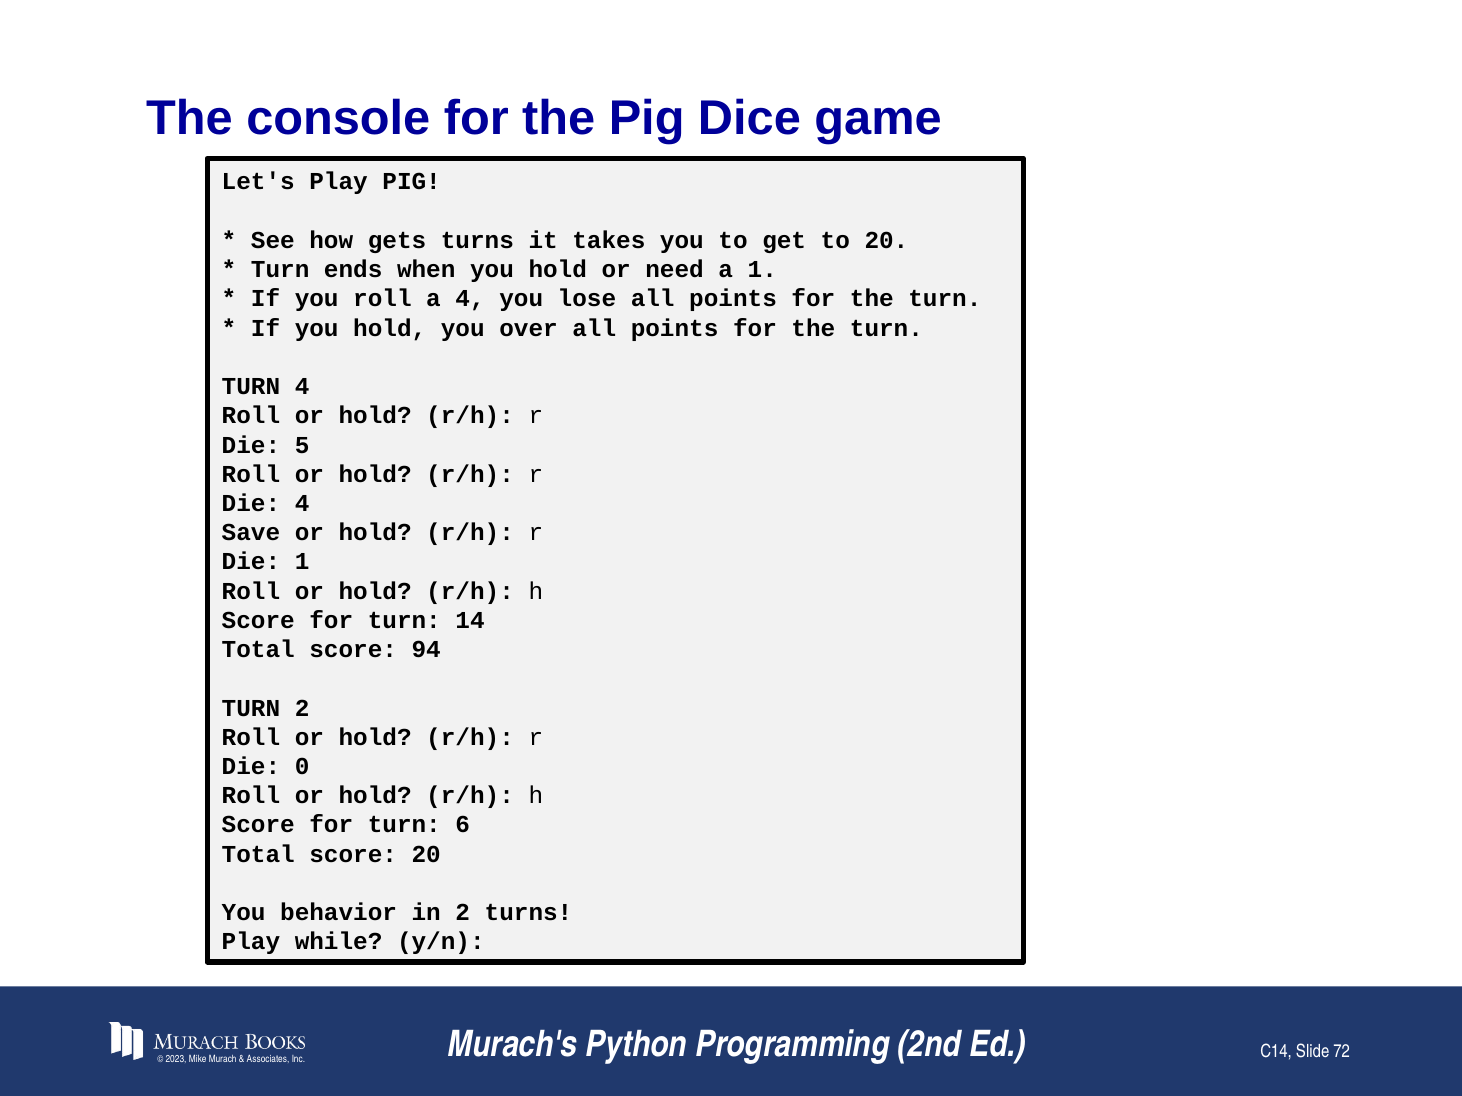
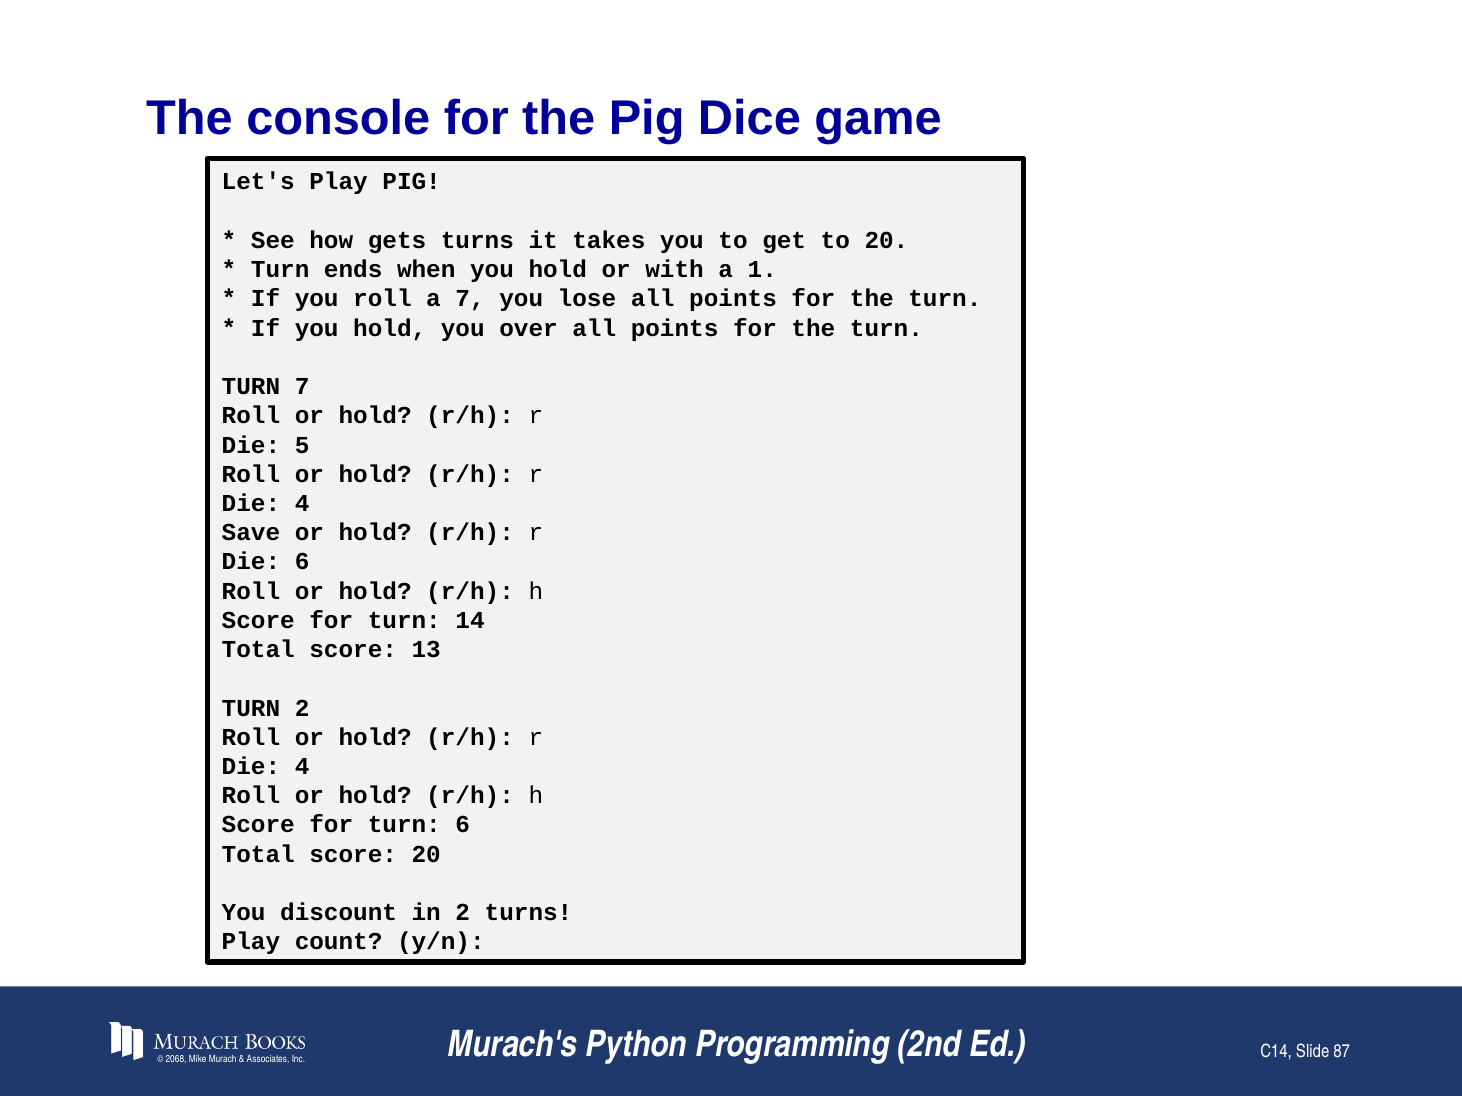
need: need -> with (675, 270)
a 4: 4 -> 7 (470, 299)
TURN 4: 4 -> 7 (302, 387)
Die 1: 1 -> 6 (302, 562)
94: 94 -> 13 (426, 650)
0: 0 -> 4 (302, 767)
behavior: behavior -> discount (339, 913)
while: while -> count (339, 942)
2023: 2023 -> 2068 (176, 1059)
72: 72 -> 87 (1342, 1052)
